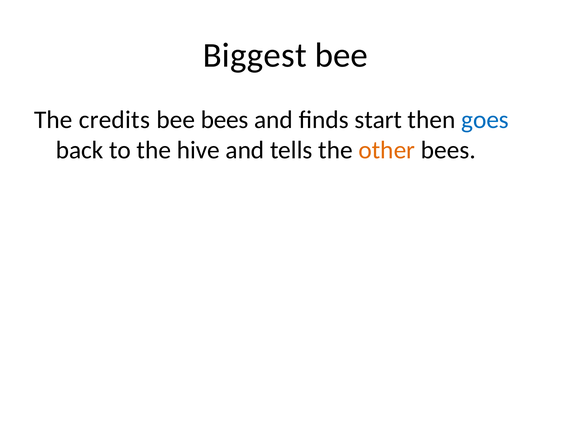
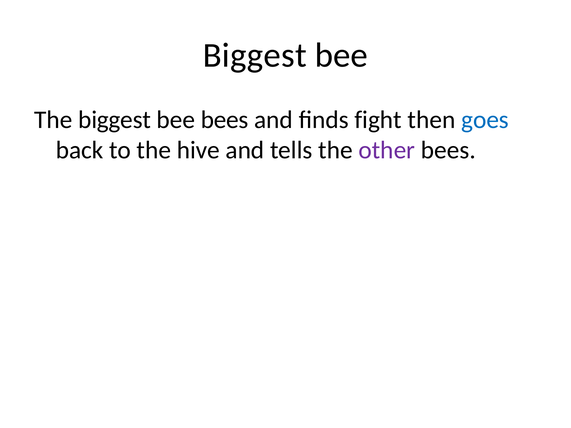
The credits: credits -> biggest (115, 120)
start: start -> fight (378, 120)
other colour: orange -> purple (387, 150)
